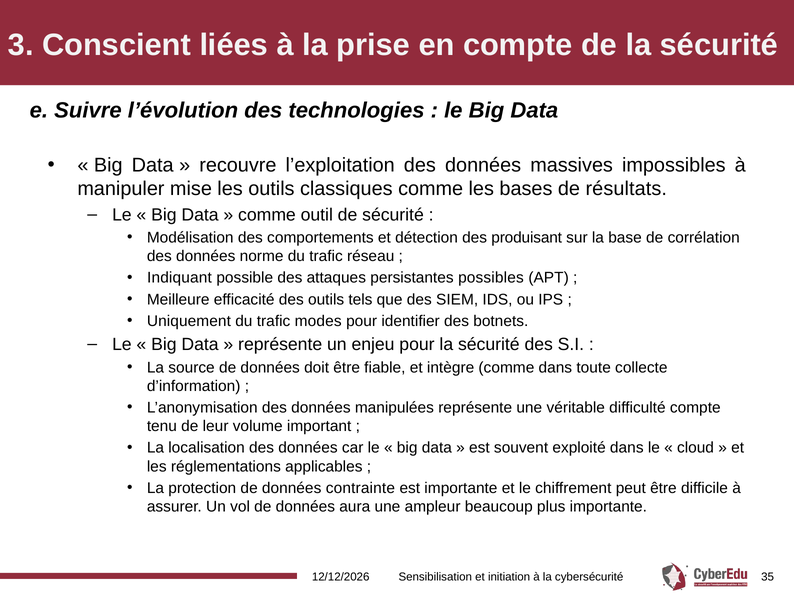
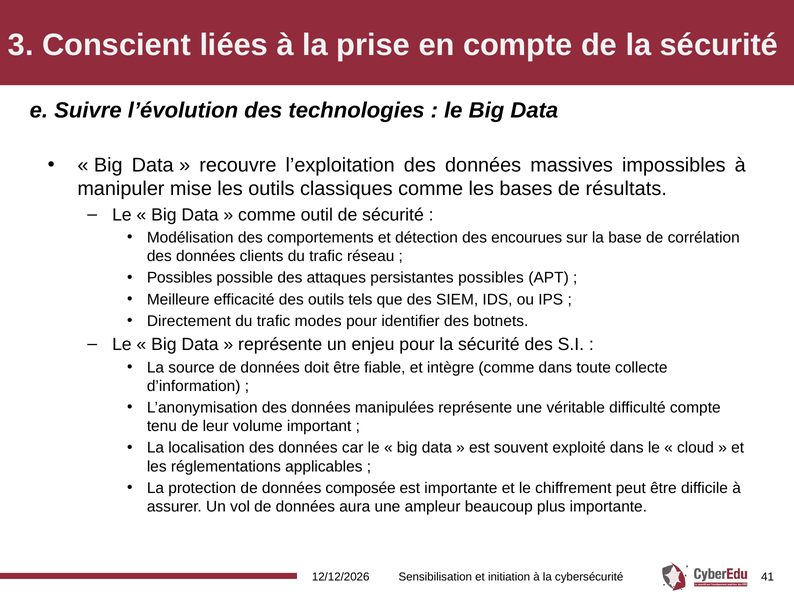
produisant: produisant -> encourues (527, 237)
norme: norme -> clients (262, 256)
Indiquant: Indiquant -> Possibles (180, 278)
Uniquement: Uniquement -> Directement (189, 321)
contrainte: contrainte -> composée (361, 488)
35: 35 -> 41 (768, 577)
